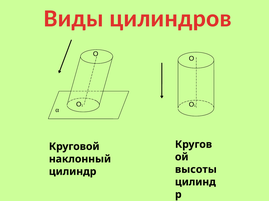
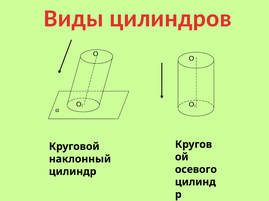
высоты: высоты -> осевого (196, 170)
